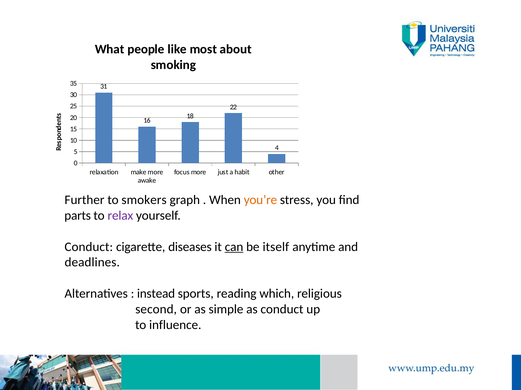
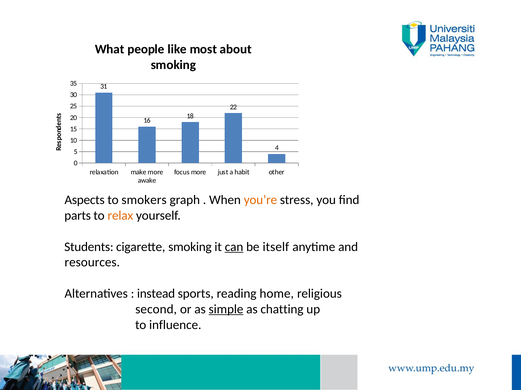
Further: Further -> Aspects (85, 200)
relax colour: purple -> orange (120, 216)
Conduct: Conduct -> Students (89, 247)
cigarette diseases: diseases -> smoking (190, 247)
deadlines: deadlines -> resources (92, 263)
which: which -> home (277, 294)
simple underline: none -> present (226, 310)
as conduct: conduct -> chatting (282, 310)
